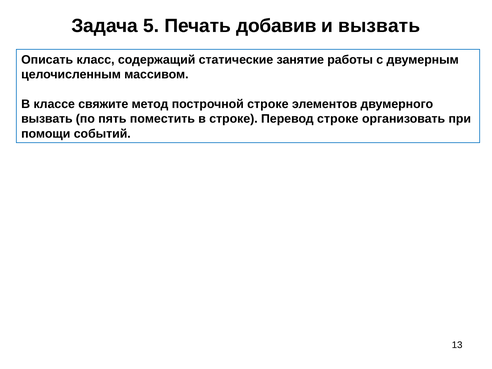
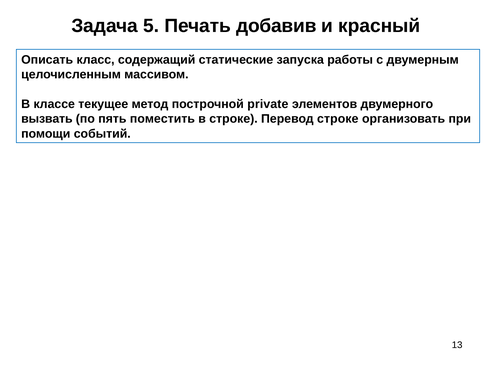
и вызвать: вызвать -> красный (379, 26)
занятие: занятие -> запуска (300, 60)
свяжите: свяжите -> текущее (103, 104)
построчной строке: строке -> private (268, 104)
